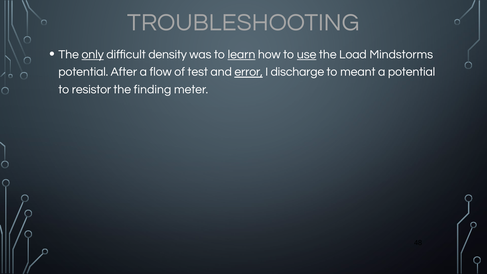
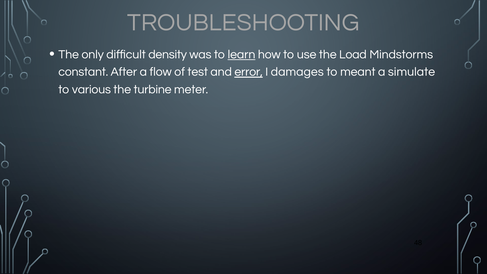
only underline: present -> none (93, 54)
use underline: present -> none (307, 54)
potential: potential -> constant (83, 72)
discharge: discharge -> damages (297, 72)
a potential: potential -> simulate (411, 72)
resistor: resistor -> various (91, 89)
finding: finding -> turbine (153, 89)
